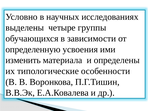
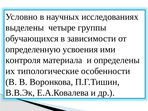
изменить: изменить -> контроля (23, 60)
